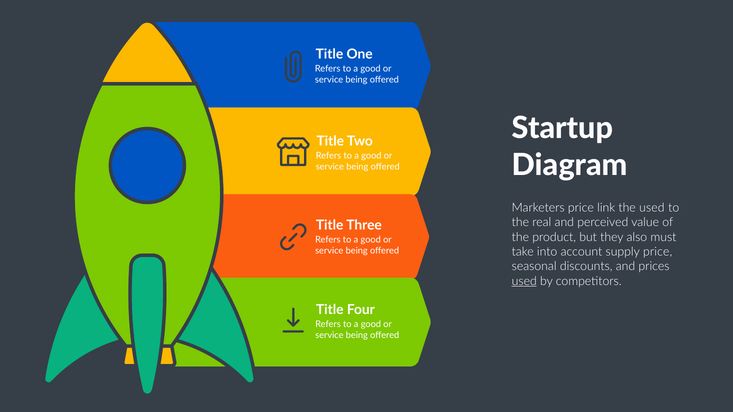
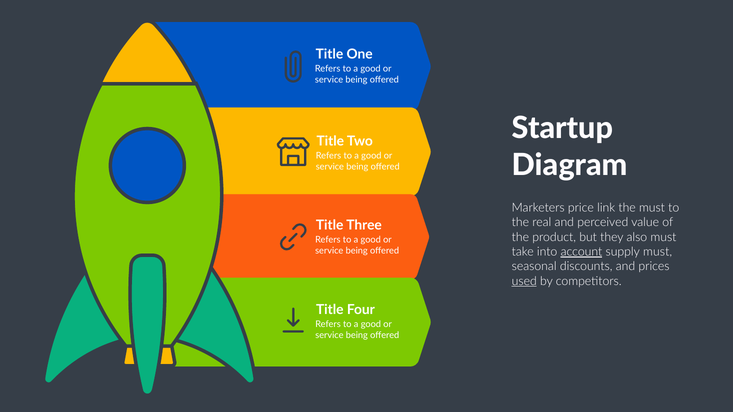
the used: used -> must (652, 208)
account underline: none -> present (581, 252)
supply price: price -> must (658, 252)
